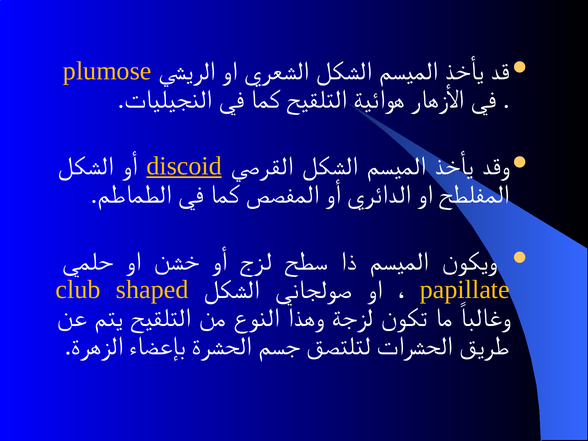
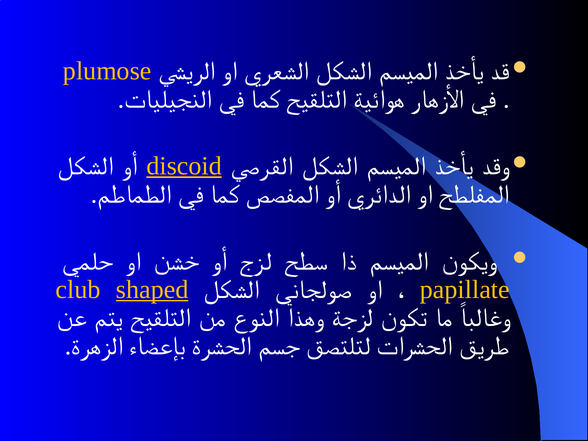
shaped underline: none -> present (152, 289)
